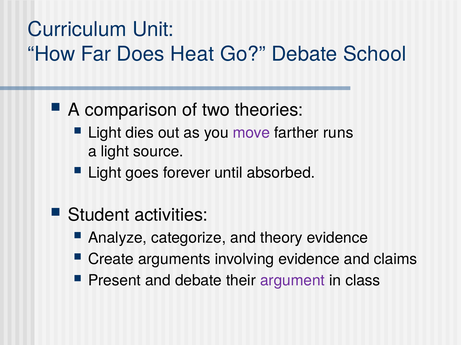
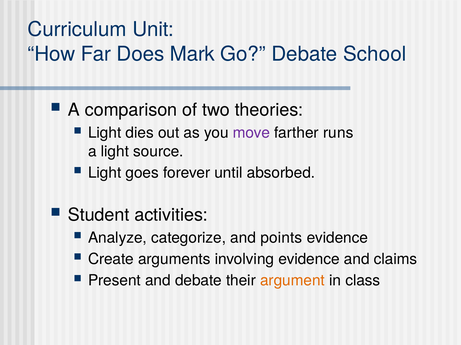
Heat: Heat -> Mark (192, 54)
theory: theory -> points (281, 238)
argument colour: purple -> orange (292, 281)
